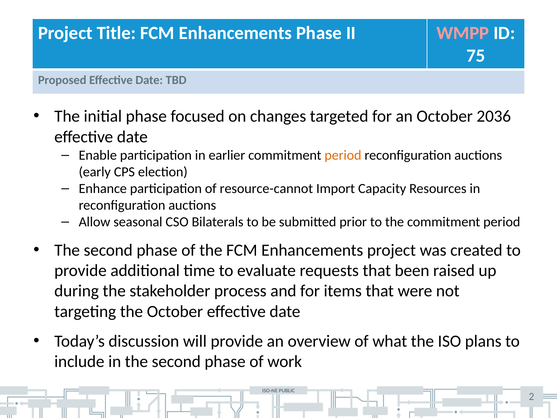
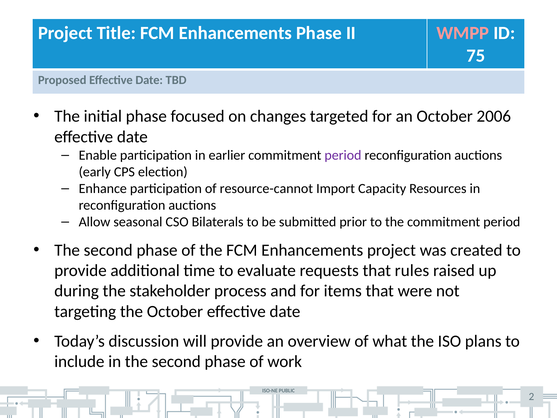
2036: 2036 -> 2006 (494, 116)
period colour: orange -> purple (343, 155)
been: been -> rules (412, 270)
